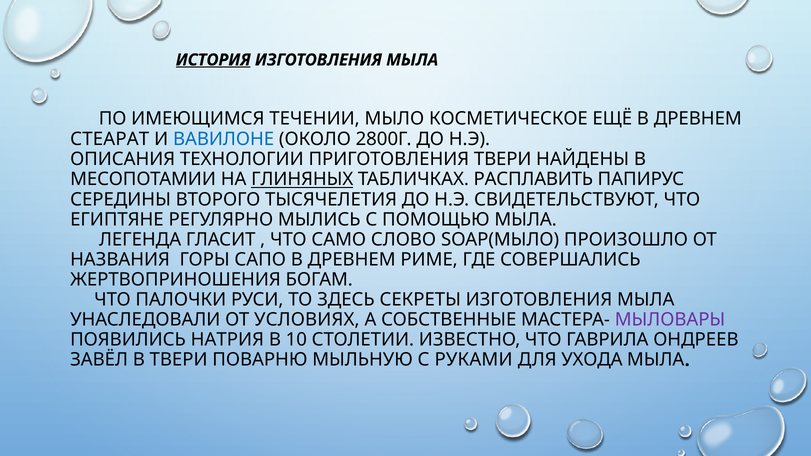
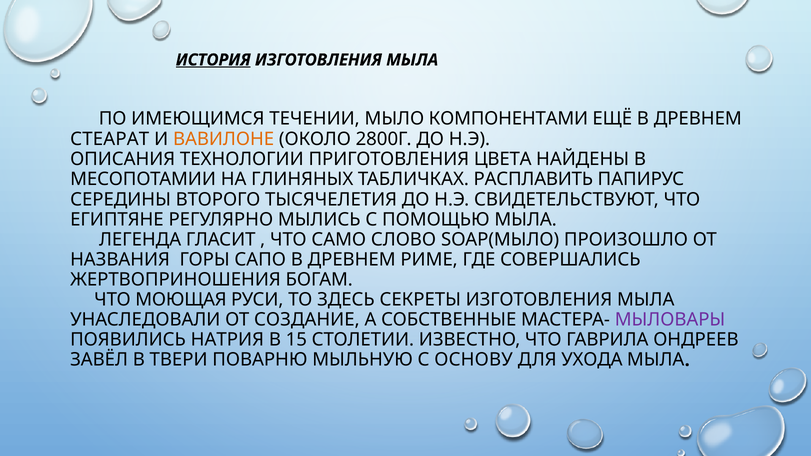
КОСМЕТИЧЕСКОЕ: КОСМЕТИЧЕСКОЕ -> КОМПОНЕНТАМИ (508, 118)
ВАВИЛОНЕ colour: blue -> orange (224, 139)
ПРИГОТОВЛЕНИЯ ТВЕРИ: ТВЕРИ -> ЦВЕТА (503, 159)
ГЛИНЯНЫХ underline: present -> none (302, 179)
ПАЛОЧКИ: ПАЛОЧКИ -> МОЮЩАЯ (181, 300)
УСЛОВИЯХ: УСЛОВИЯХ -> СОЗДАНИЕ (307, 320)
10: 10 -> 15 (296, 340)
РУКАМИ: РУКАМИ -> ОСНОВУ (474, 360)
